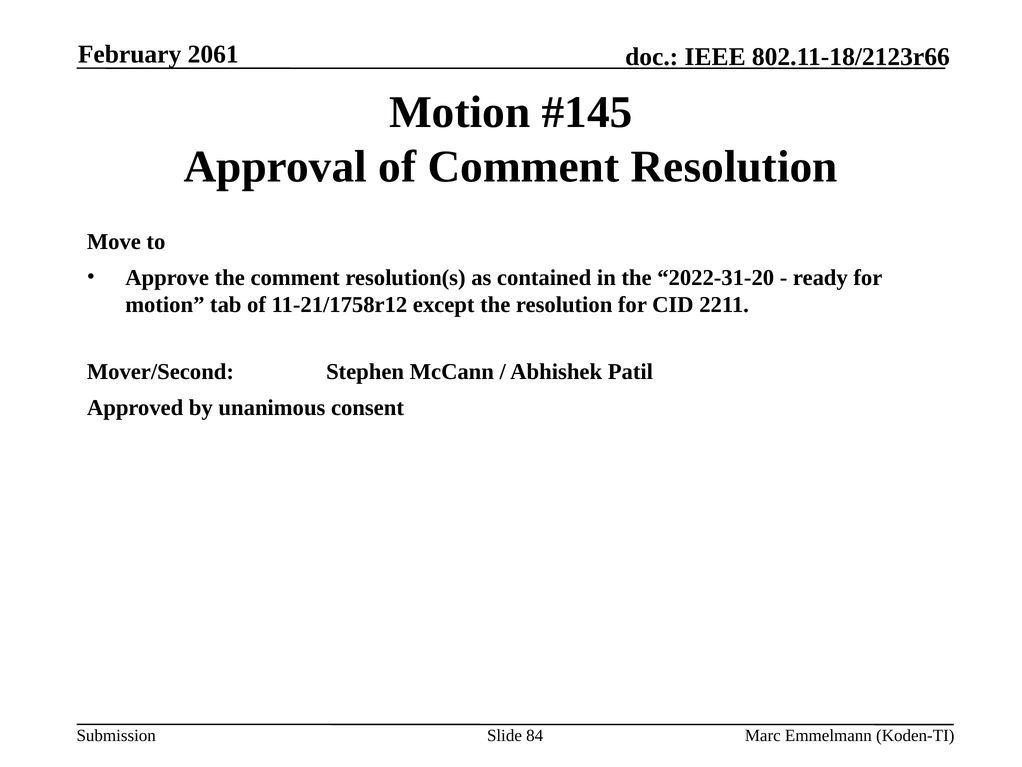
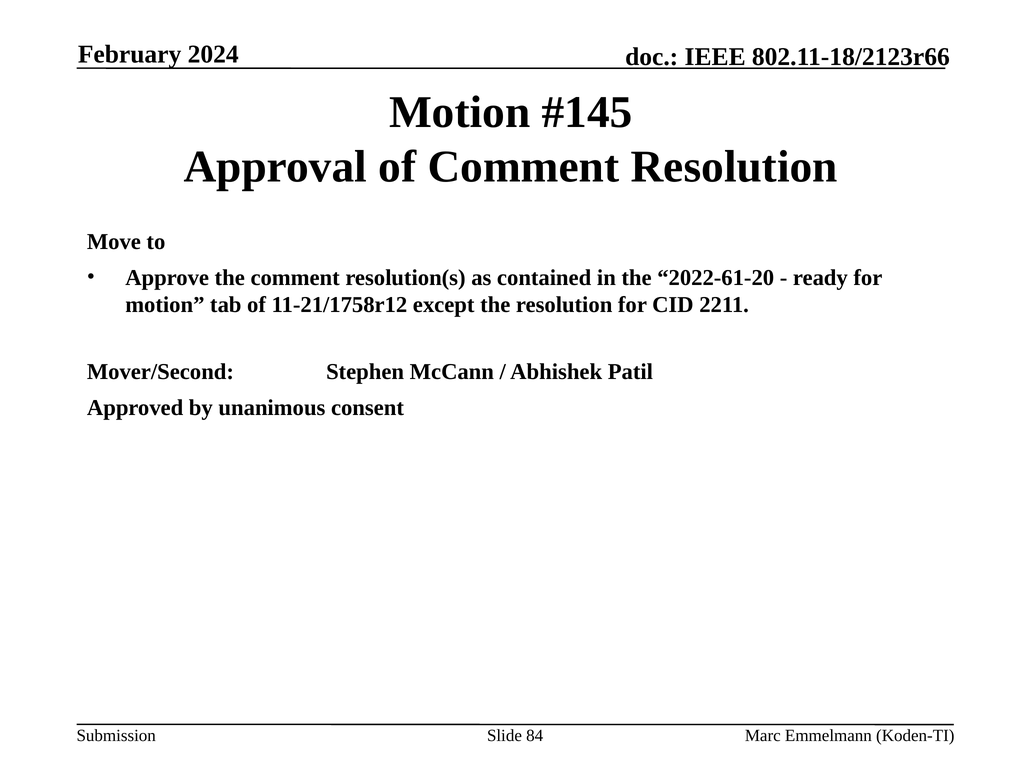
2061: 2061 -> 2024 (213, 54)
2022-31-20: 2022-31-20 -> 2022-61-20 (716, 278)
